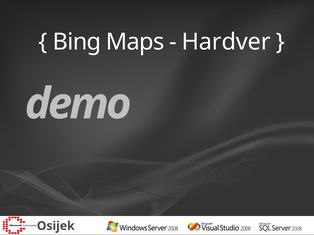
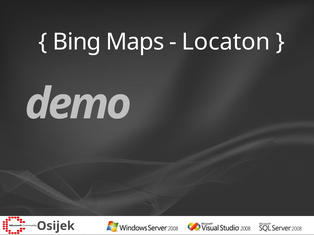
Hardver: Hardver -> Locaton (226, 42)
